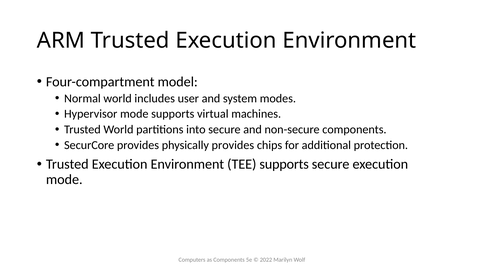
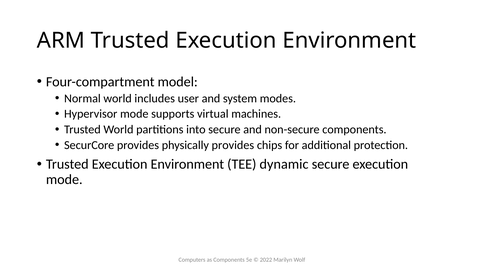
TEE supports: supports -> dynamic (284, 164)
